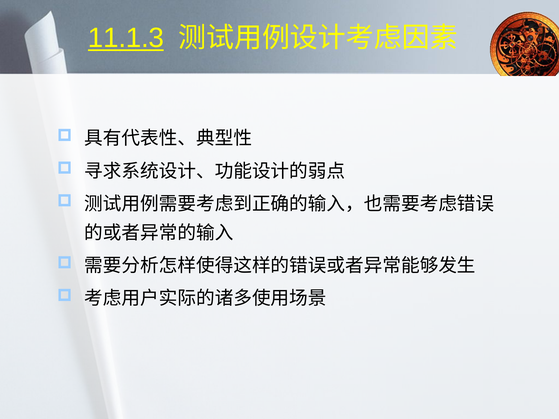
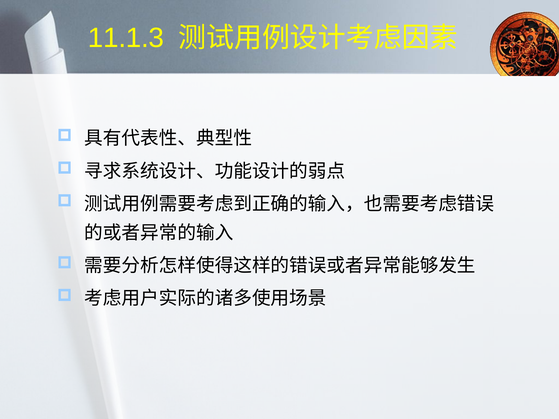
11.1.3 underline: present -> none (126, 38)
